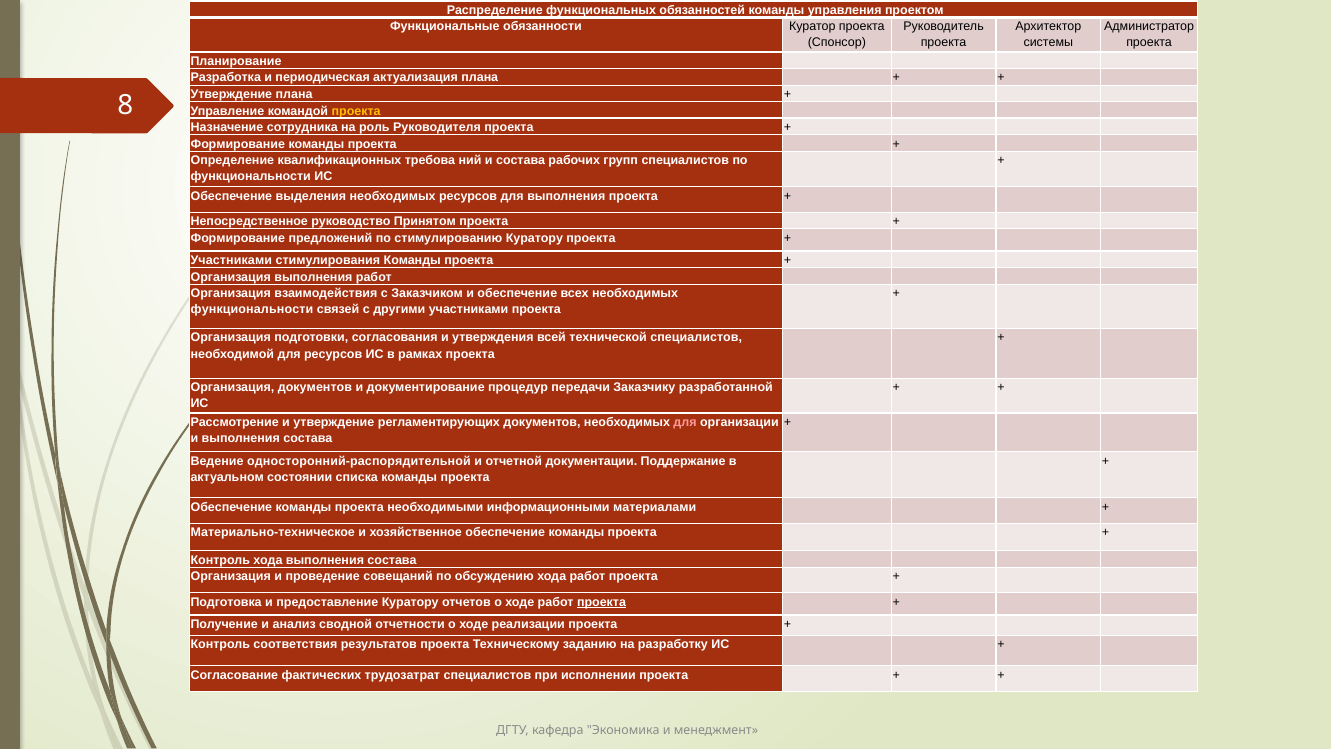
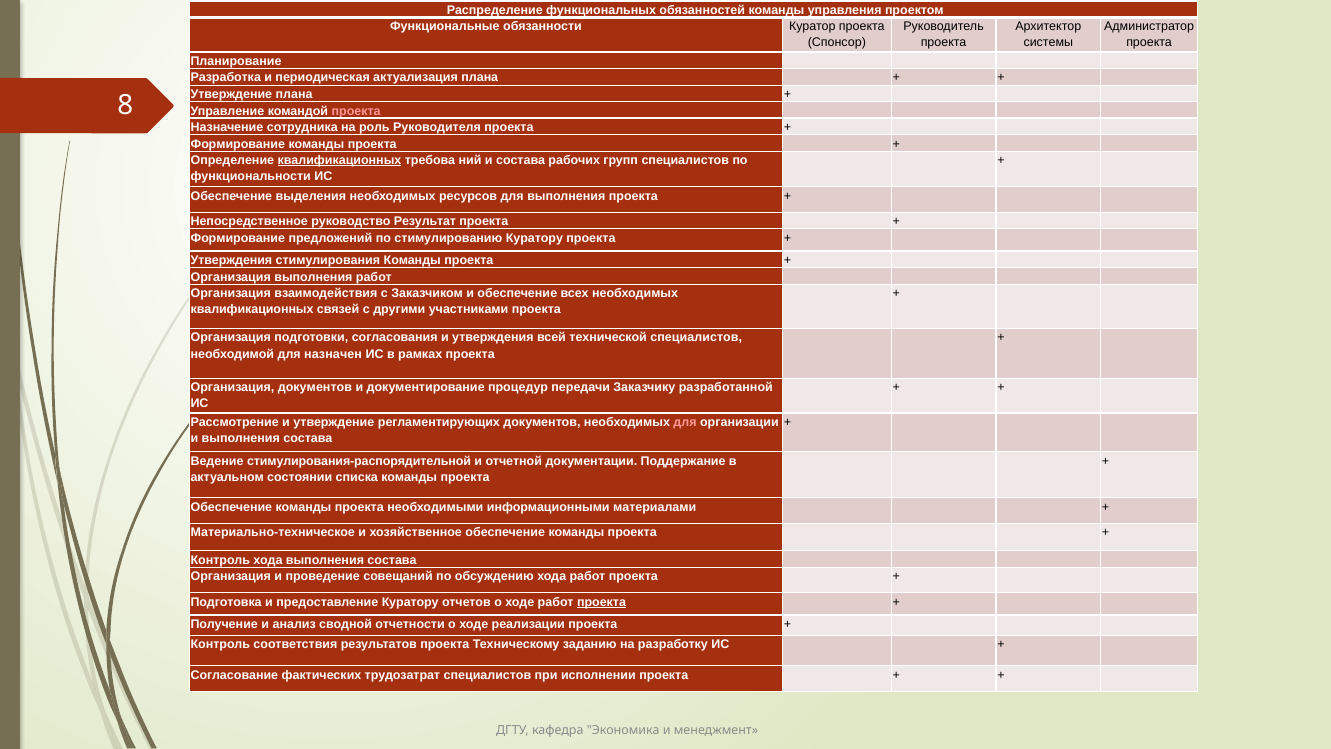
проекта colour: yellow -> pink (356, 111)
квалификационных underline: none -> present (339, 160)
Принятом: Принятом -> Результат (425, 221)
Участниками: Участниками -> Утверждения (231, 260)
функциональности: функциональности -> квалификационных (252, 309)
для ресурсов: ресурсов -> назначен (333, 354)
односторонний-распорядительной: односторонний-распорядительной -> стимулирования-распорядительной (359, 461)
